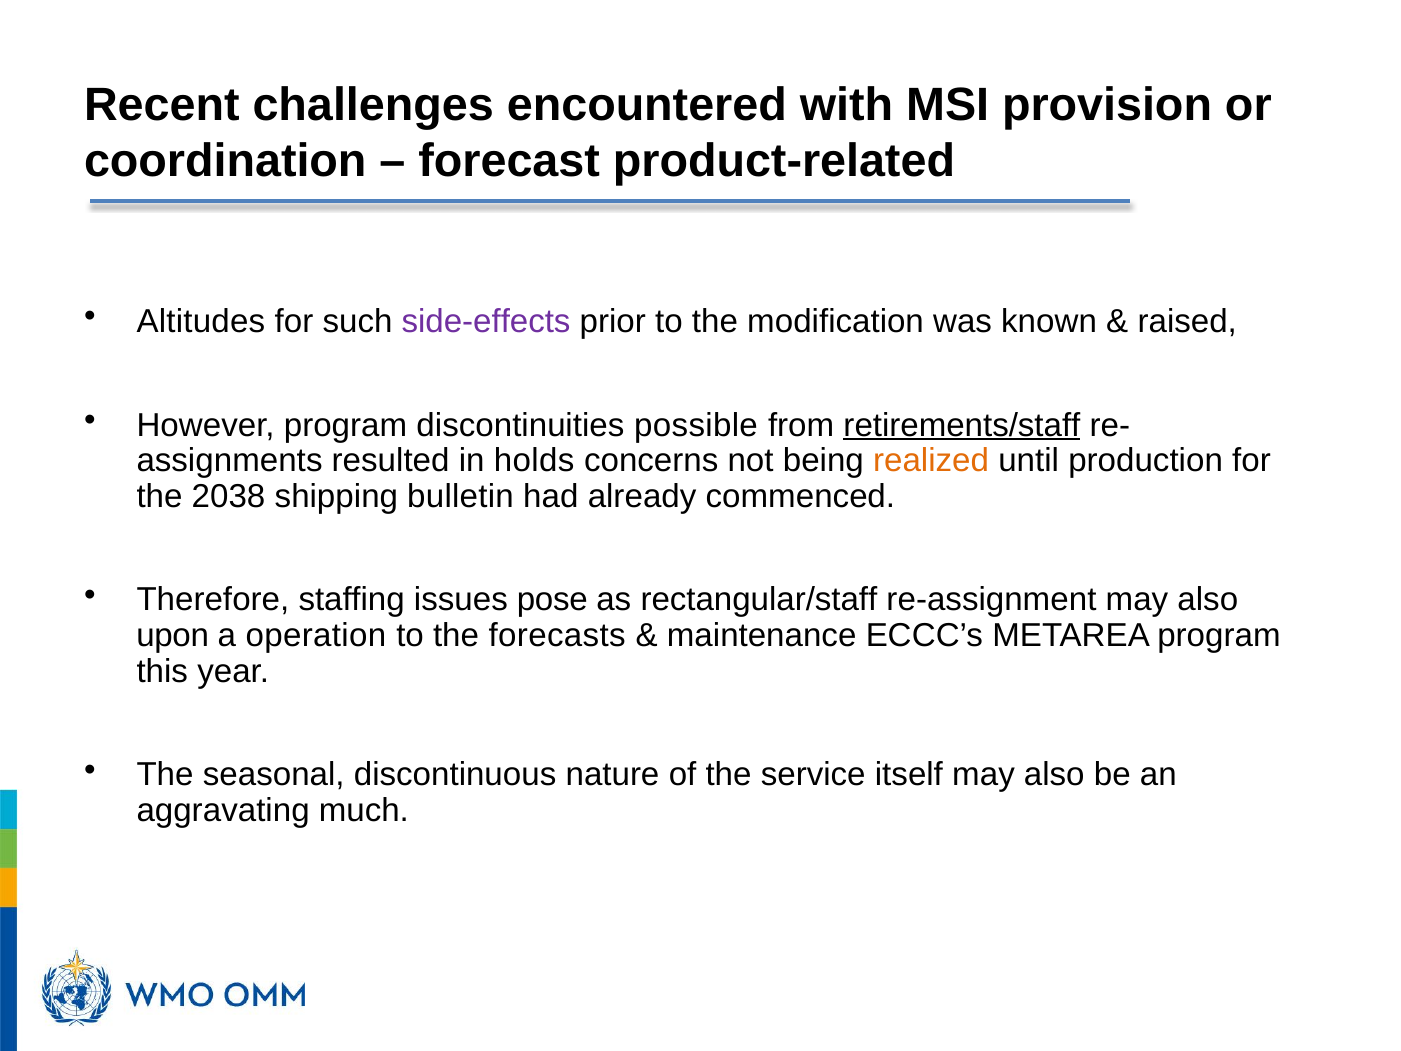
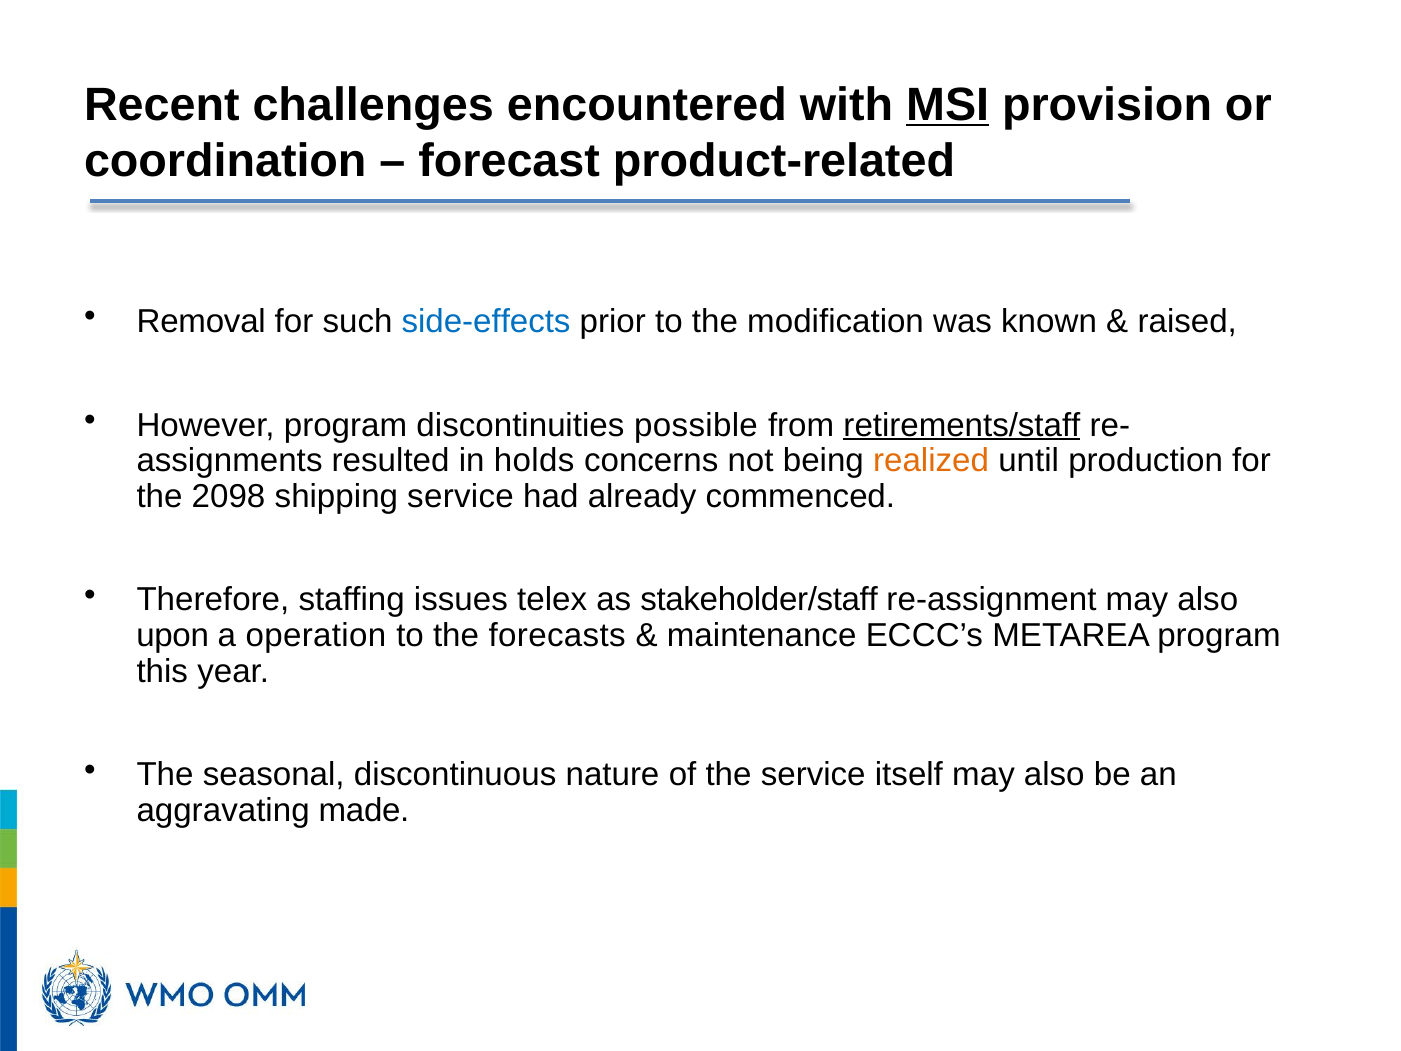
MSI underline: none -> present (948, 105)
Altitudes: Altitudes -> Removal (201, 322)
side-effects colour: purple -> blue (486, 322)
2038: 2038 -> 2098 (229, 497)
shipping bulletin: bulletin -> service (460, 497)
pose: pose -> telex (552, 600)
rectangular/staff: rectangular/staff -> stakeholder/staff (759, 600)
much: much -> made (364, 810)
